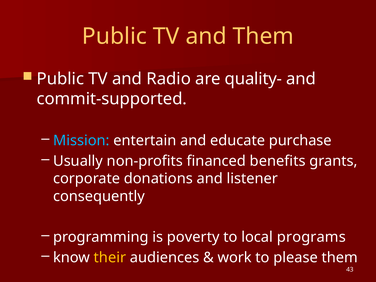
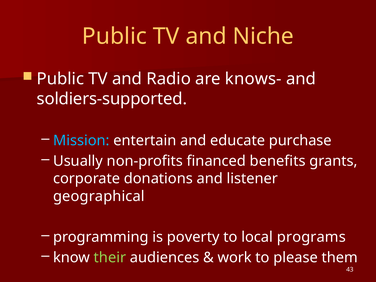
and Them: Them -> Niche (263, 36)
quality-: quality- -> knows- (253, 79)
commit-supported: commit-supported -> soldiers-supported (112, 99)
consequently: consequently -> geographical (99, 196)
their colour: yellow -> light green (110, 258)
